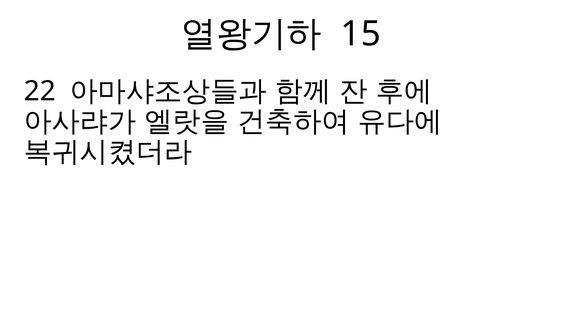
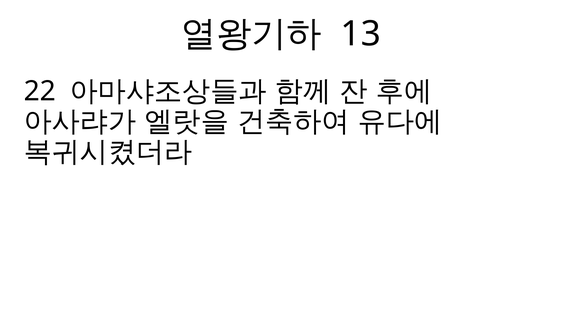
15: 15 -> 13 (361, 34)
